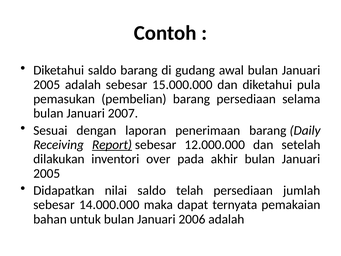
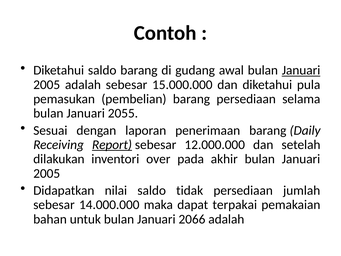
Januari underline: none -> present (301, 70)
2007: 2007 -> 2055 (123, 113)
telah: telah -> tidak (190, 190)
ternyata: ternyata -> terpakai (235, 205)
2006: 2006 -> 2066 (192, 219)
